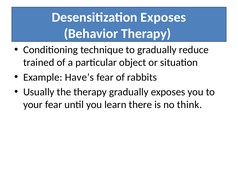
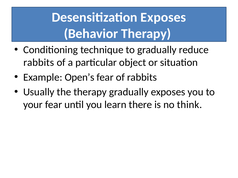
trained: trained -> rabbits (39, 63)
Have’s: Have’s -> Open’s (80, 77)
